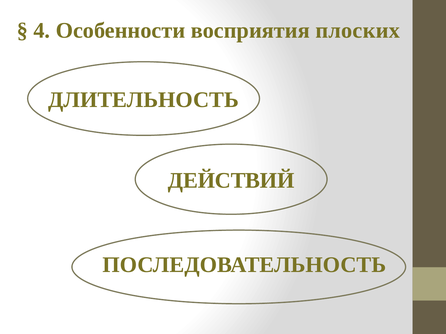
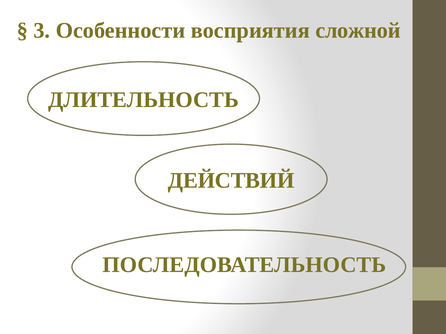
4: 4 -> 3 (42, 31)
плоских: плоских -> сложной (358, 31)
